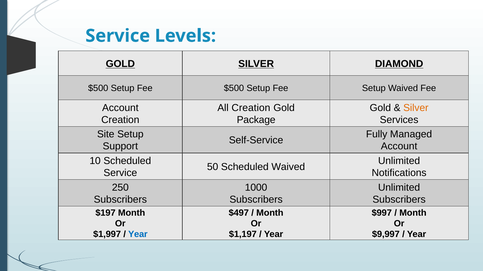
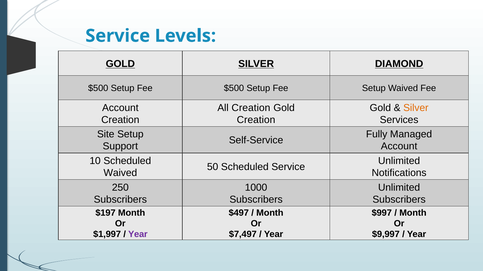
Package: Package -> Creation (256, 120)
Scheduled Waived: Waived -> Service (288, 167)
Service: Service -> Waived (120, 173)
Year colour: blue -> purple (138, 235)
$1,197: $1,197 -> $7,497 (243, 235)
